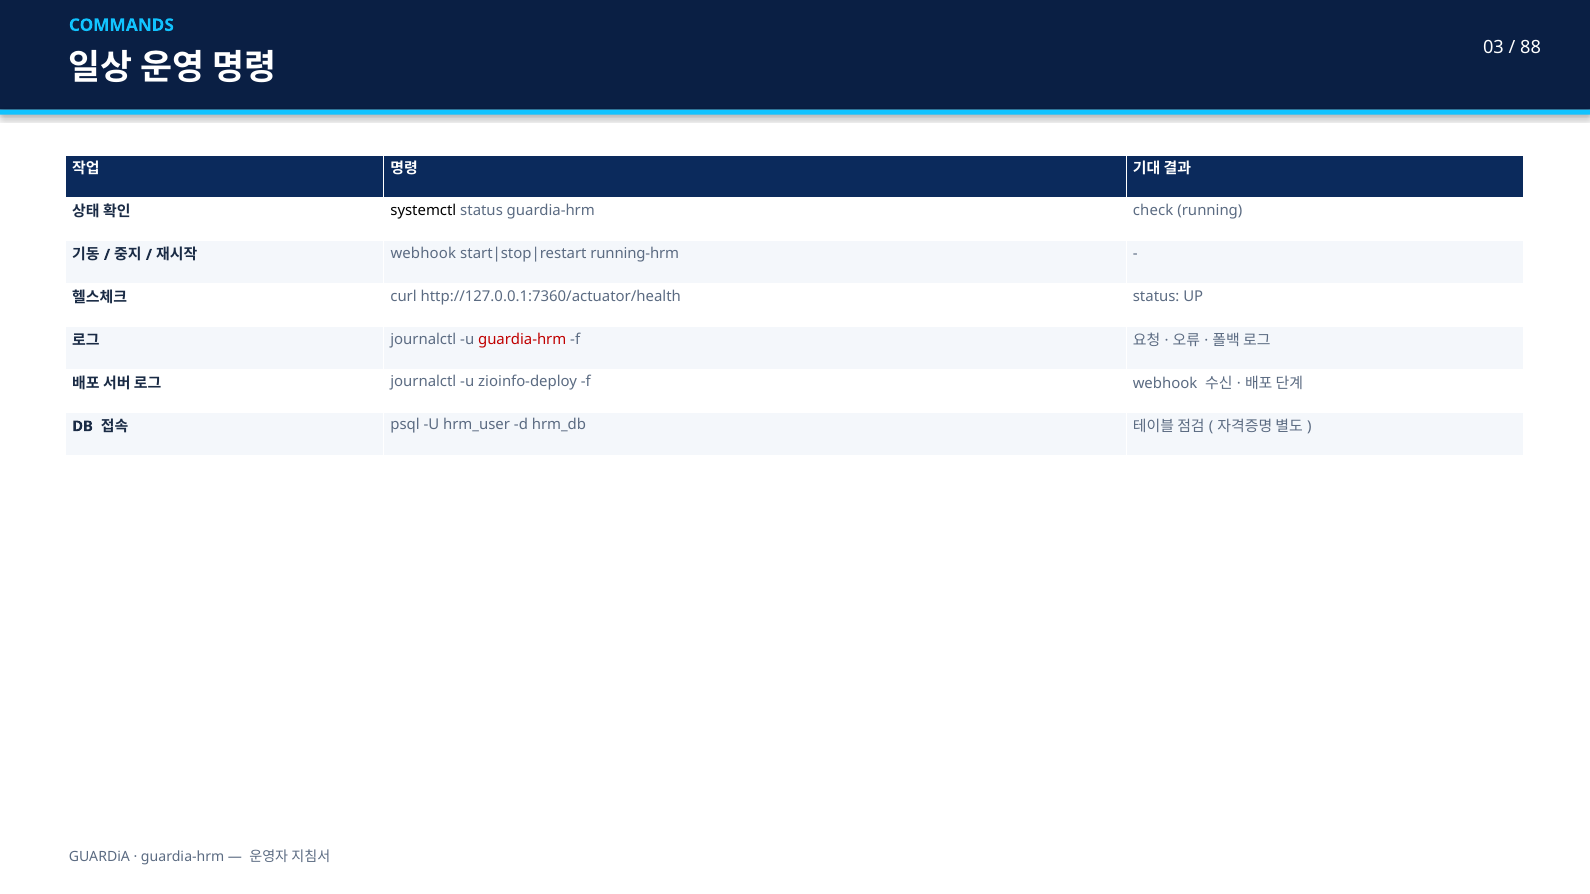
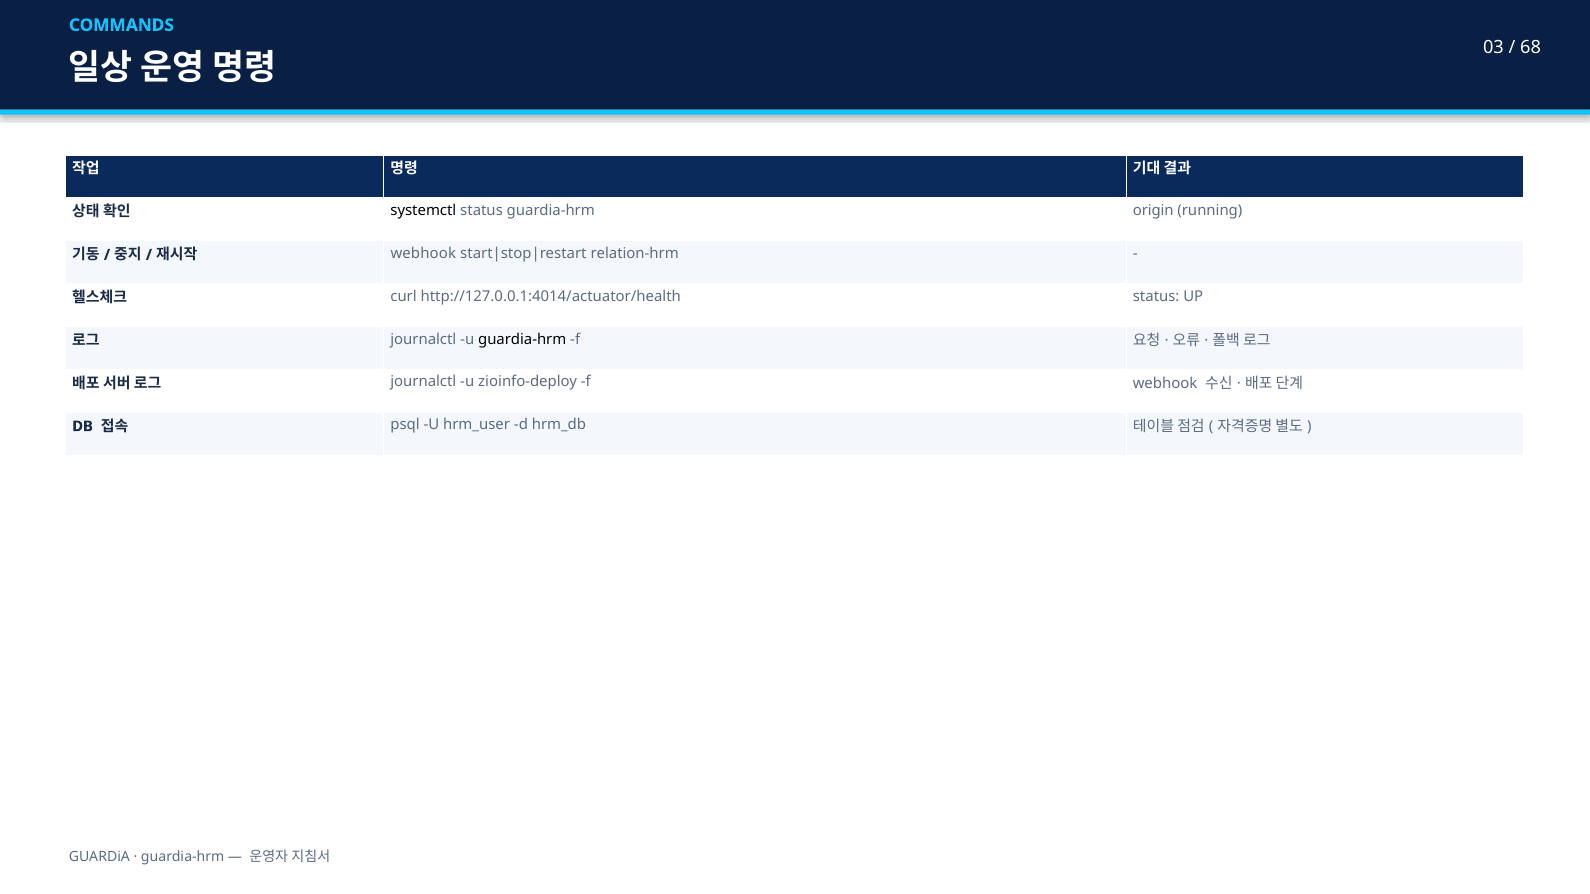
88: 88 -> 68 (1531, 47)
check: check -> origin (1153, 211)
running-hrm: running-hrm -> relation-hrm (635, 253)
http://127.0.0.1:7360/actuator/health: http://127.0.0.1:7360/actuator/health -> http://127.0.0.1:4014/actuator/health (551, 296)
guardia-hrm colour: red -> black (522, 339)
